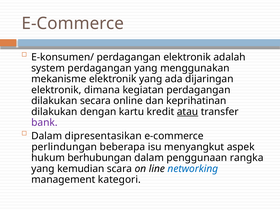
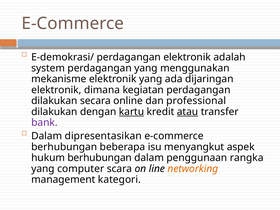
E-konsumen/: E-konsumen/ -> E-demokrasi/ (63, 57)
keprihatinan: keprihatinan -> professional (196, 101)
kartu underline: none -> present (132, 112)
perlindungan: perlindungan -> berhubungan (64, 147)
kemudian: kemudian -> computer (81, 169)
networking colour: blue -> orange (193, 169)
